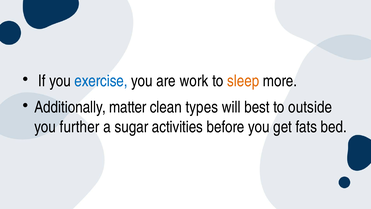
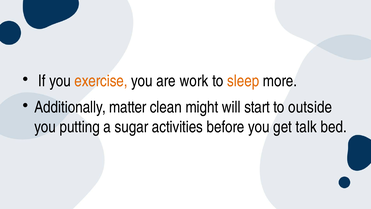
exercise colour: blue -> orange (101, 81)
types: types -> might (202, 107)
best: best -> start (257, 107)
further: further -> putting (80, 127)
fats: fats -> talk (306, 127)
